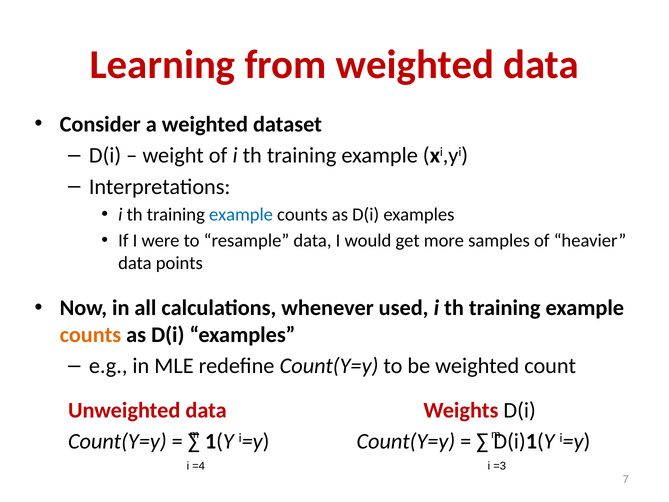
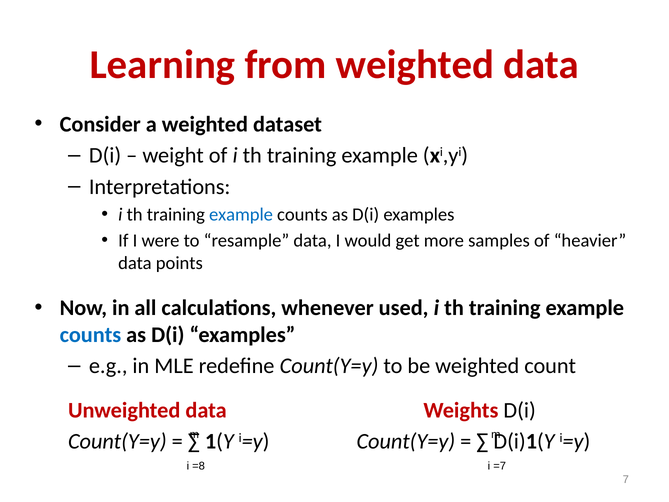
counts colour: orange -> blue (90, 335)
=4: =4 -> =8 (199, 466)
=3: =3 -> =7 (500, 466)
